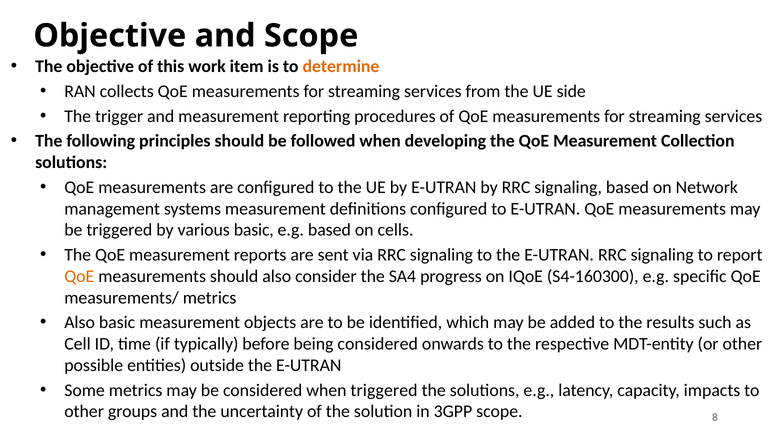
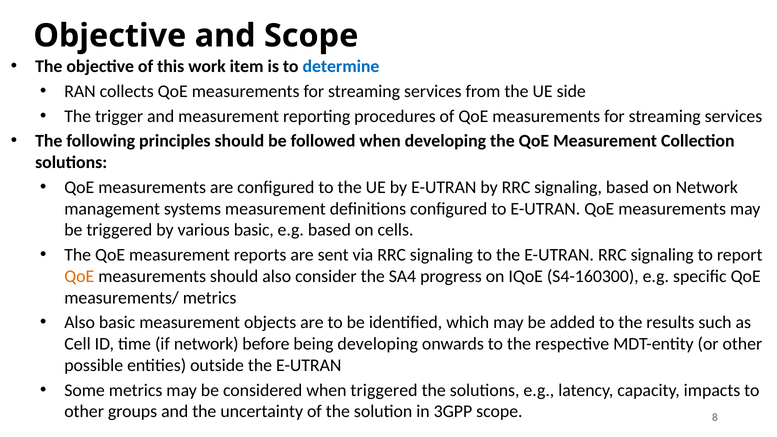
determine colour: orange -> blue (341, 66)
if typically: typically -> network (206, 344)
being considered: considered -> developing (378, 344)
